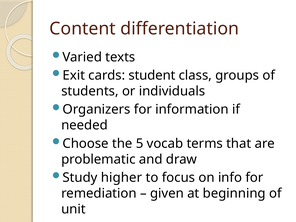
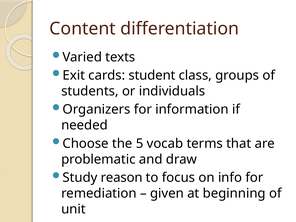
higher: higher -> reason (122, 178)
